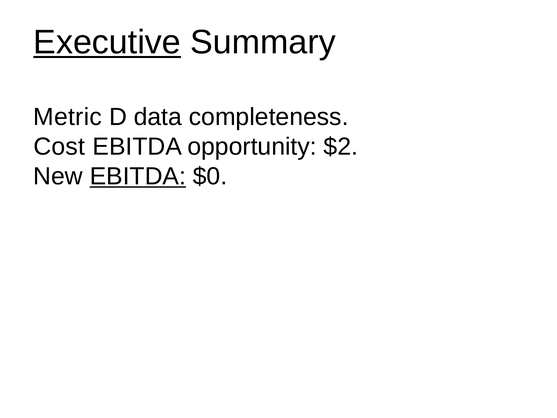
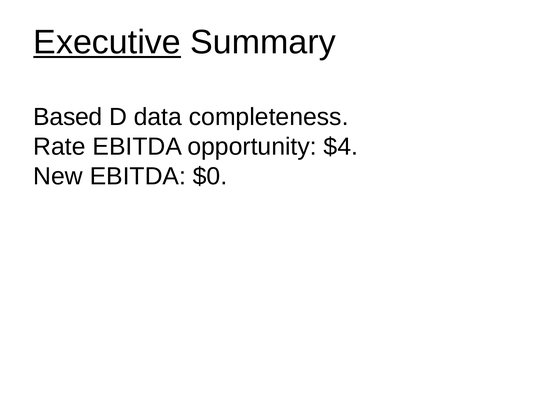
Metric: Metric -> Based (68, 117)
Cost: Cost -> Rate (59, 147)
$2: $2 -> $4 (341, 147)
EBITDA underline: present -> none (138, 176)
